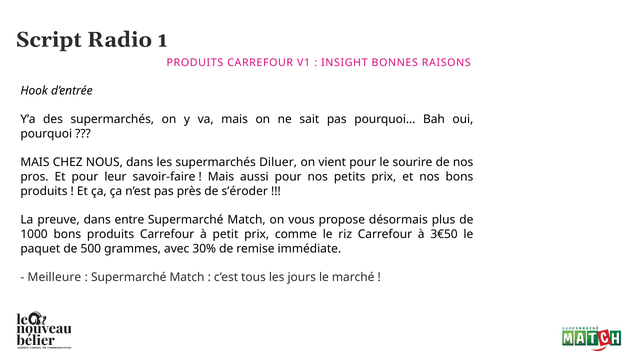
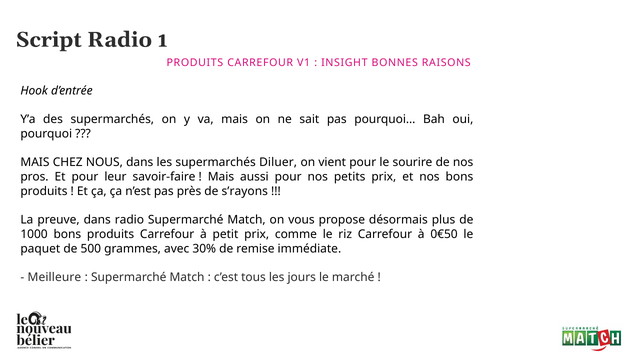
s’éroder: s’éroder -> s’rayons (245, 191)
dans entre: entre -> radio (129, 220)
3€50: 3€50 -> 0€50 (444, 234)
